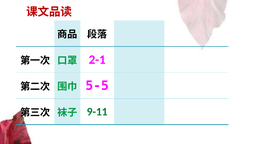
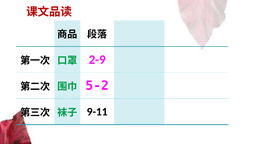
2-1: 2-1 -> 2-9 (97, 60)
5-5: 5-5 -> 5-2 (97, 86)
9-11 colour: green -> black (97, 112)
